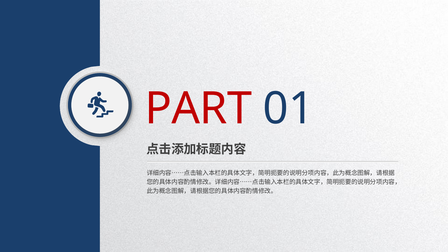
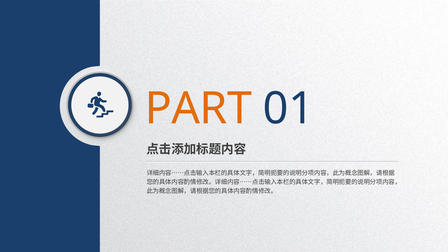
PART colour: red -> orange (198, 109)
